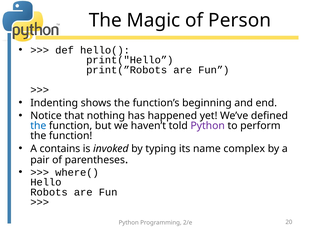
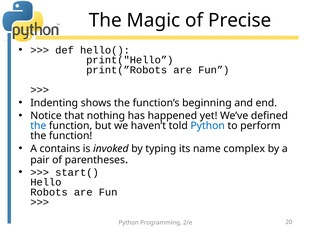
Person: Person -> Precise (240, 20)
Python colour: purple -> blue (208, 126)
where(: where( -> start( (77, 173)
